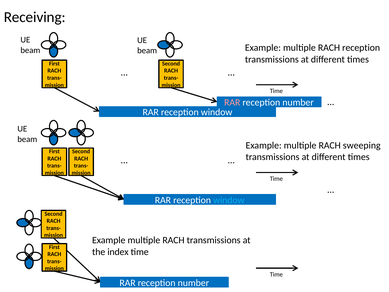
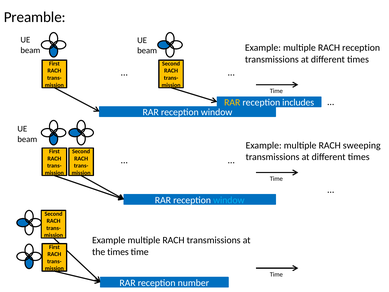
Receiving: Receiving -> Preamble (35, 17)
RAR colour: pink -> yellow (232, 102)
number: number -> includes (298, 102)
the index: index -> times (118, 252)
